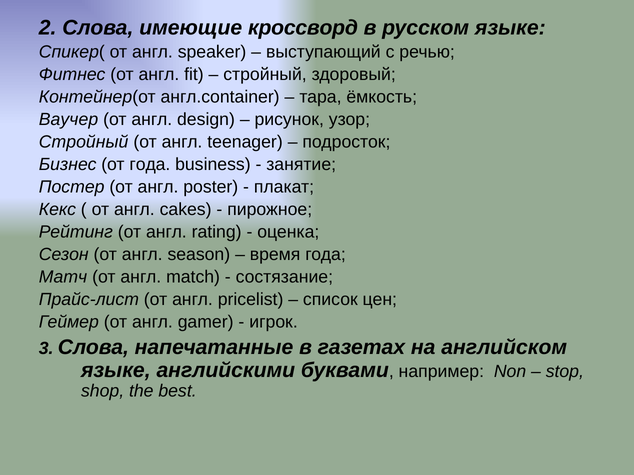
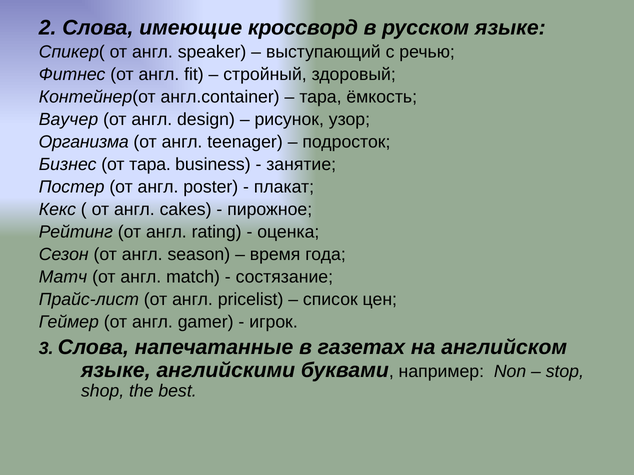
Стройный: Стройный -> Организма (84, 142)
от года: года -> тара (150, 165)
